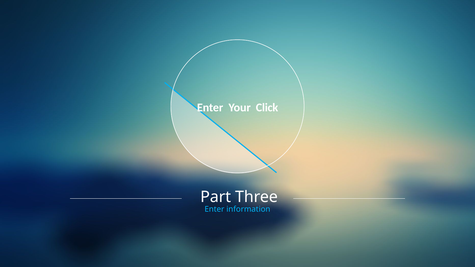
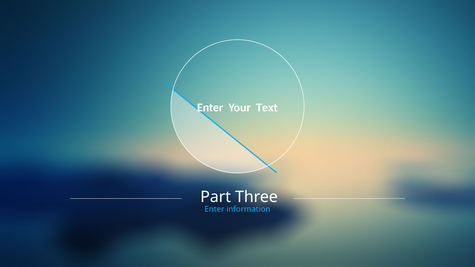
Click: Click -> Text (267, 108)
